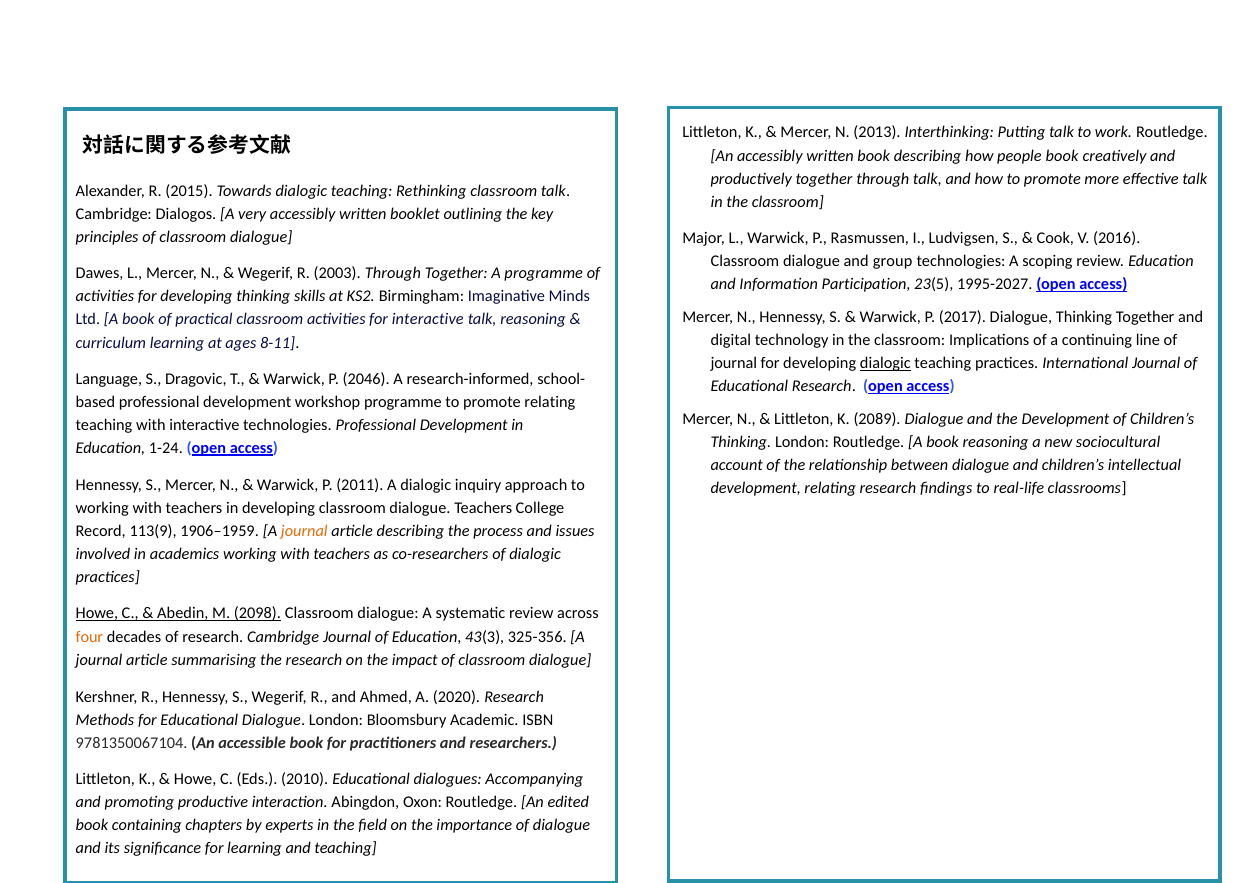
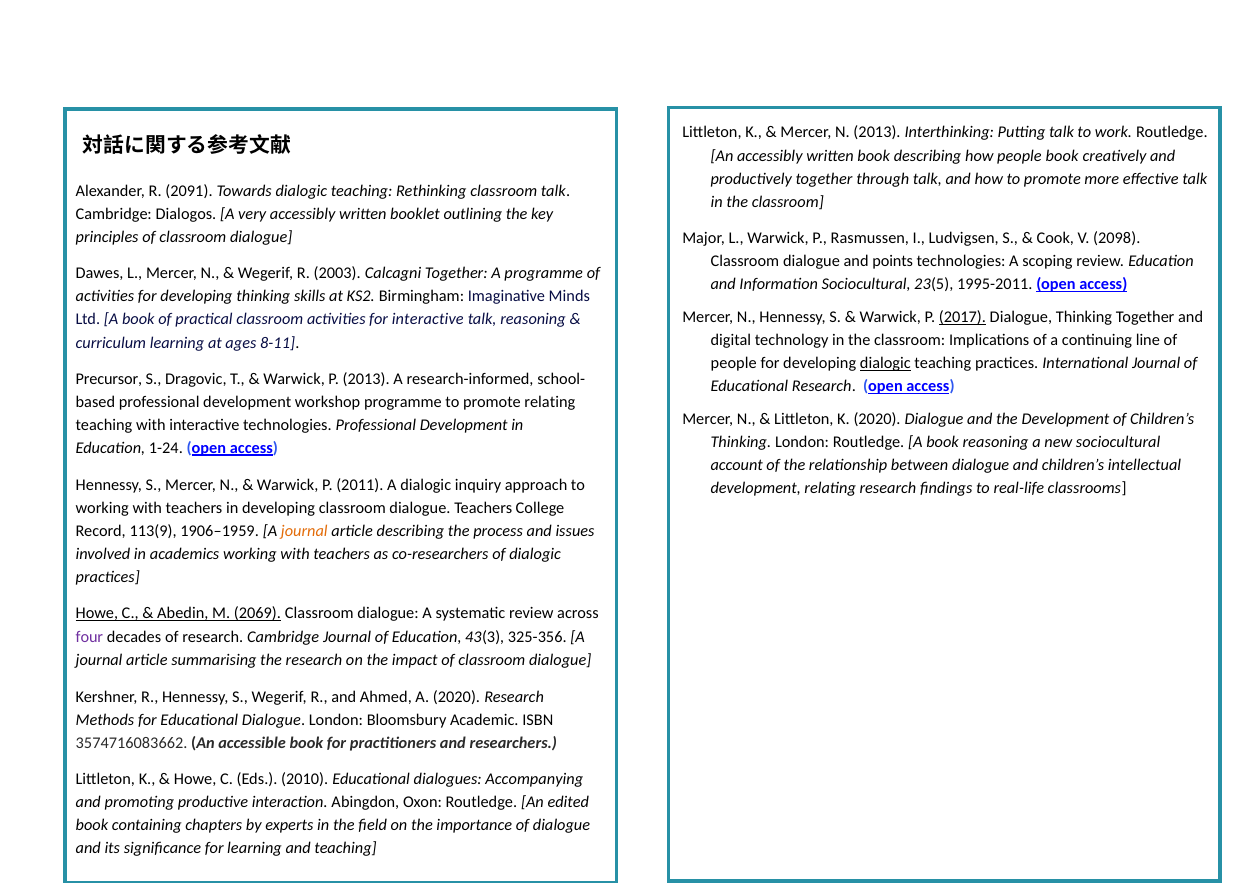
2015: 2015 -> 2091 (189, 191)
2016: 2016 -> 2098 (1117, 238)
group: group -> points (893, 261)
2003 Through: Through -> Calcagni (393, 273)
Information Participation: Participation -> Sociocultural (866, 284)
1995-2027: 1995-2027 -> 1995-2011 (995, 284)
2017 underline: none -> present (962, 317)
journal: journal -> people (734, 363)
Language: Language -> Precursor (109, 379)
P 2046: 2046 -> 2013 (366, 379)
K 2089: 2089 -> 2020 (877, 419)
2098: 2098 -> 2069 (257, 613)
four colour: orange -> purple (89, 637)
9781350067104: 9781350067104 -> 3574716083662 (132, 743)
